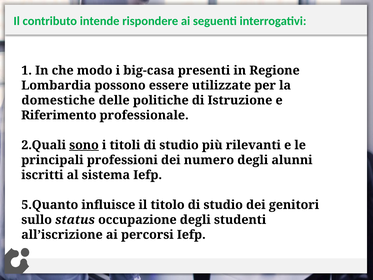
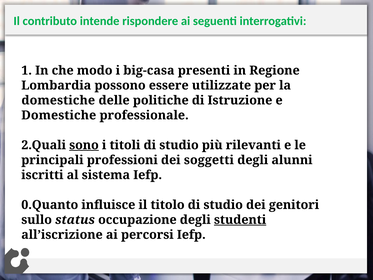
Riferimento: Riferimento -> Domestiche (59, 115)
numero: numero -> soggetti (209, 160)
5.Quanto: 5.Quanto -> 0.Quanto (50, 205)
studenti underline: none -> present (240, 220)
